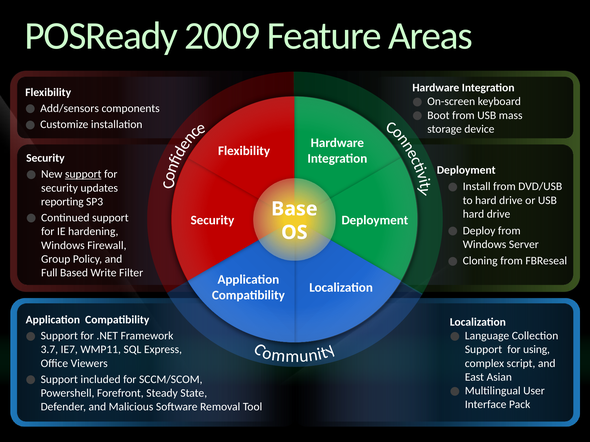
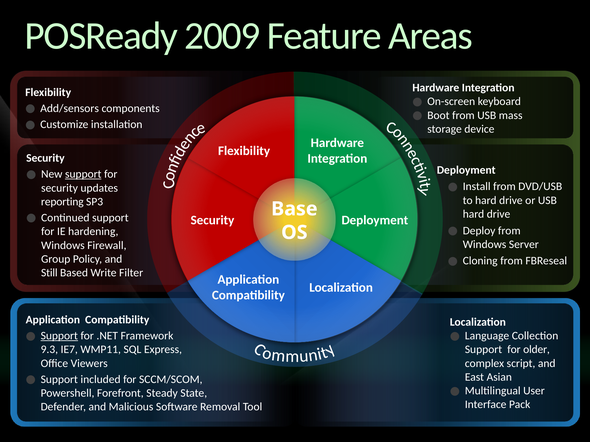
Full: Full -> Still (49, 273)
Support underline: none -> present (59, 336)
3.7: 3.7 -> 9.3 (49, 350)
using: using -> older (537, 350)
